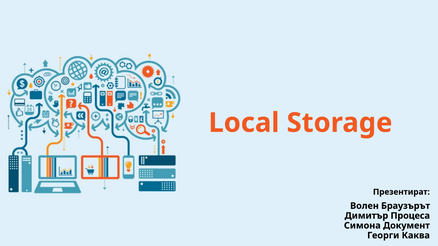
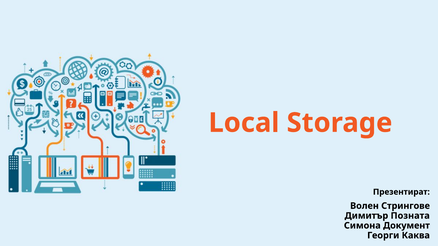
Браузърът: Браузърът -> Стрингове (406, 206)
Процеса: Процеса -> Позната (410, 216)
